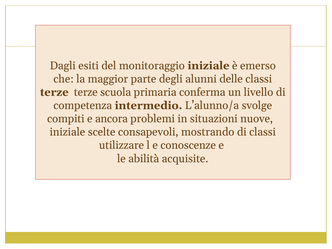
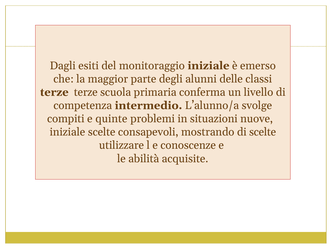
ancora: ancora -> quinte (111, 119)
di classi: classi -> scelte (263, 132)
